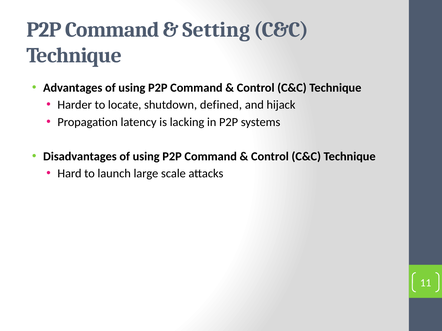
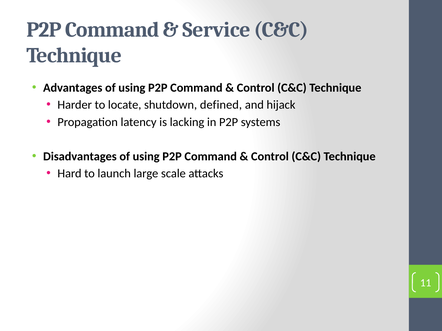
Setting: Setting -> Service (216, 30)
